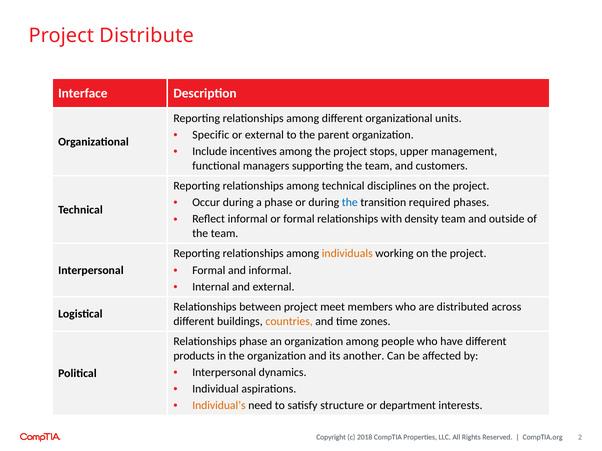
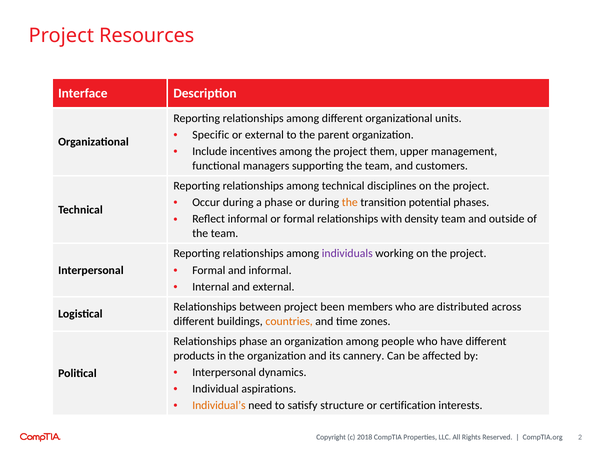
Distribute: Distribute -> Resources (147, 36)
stops: stops -> them (384, 152)
the colour: blue -> orange (350, 203)
required: required -> potential (430, 203)
individuals colour: orange -> purple (347, 254)
meet: meet -> been (333, 307)
another: another -> cannery (364, 356)
department: department -> certification (408, 406)
